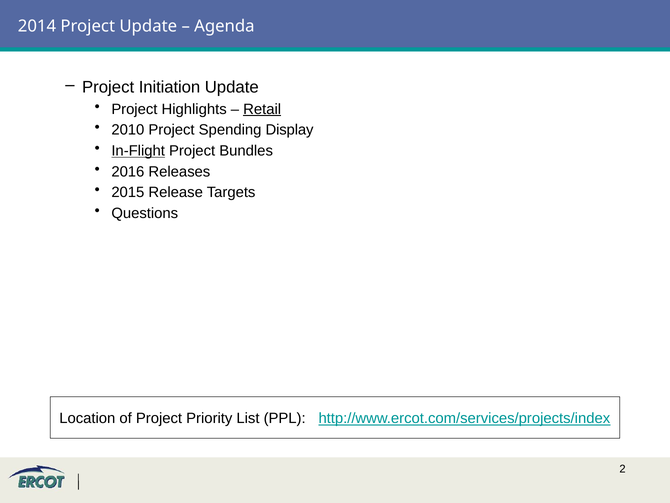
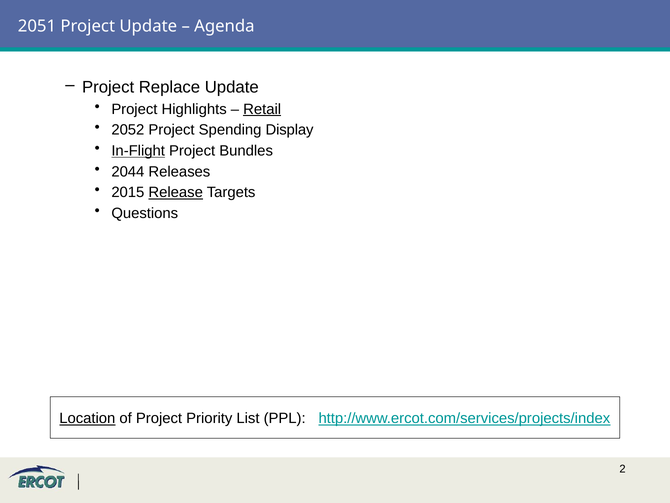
2014: 2014 -> 2051 (37, 26)
Initiation: Initiation -> Replace (169, 87)
2010: 2010 -> 2052 (128, 130)
2016: 2016 -> 2044 (128, 172)
Release underline: none -> present (176, 192)
Location underline: none -> present (87, 418)
